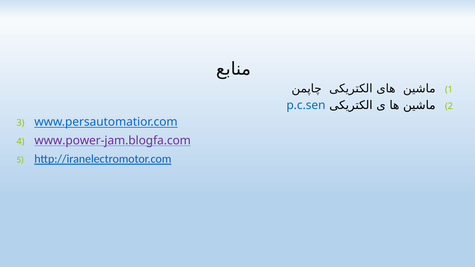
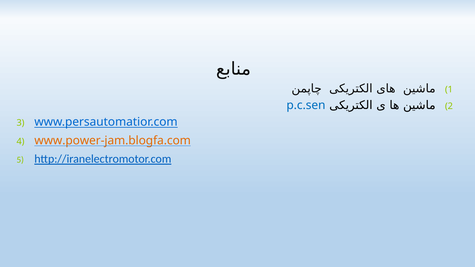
www.power-jam.blogfa.com colour: purple -> orange (113, 141)
